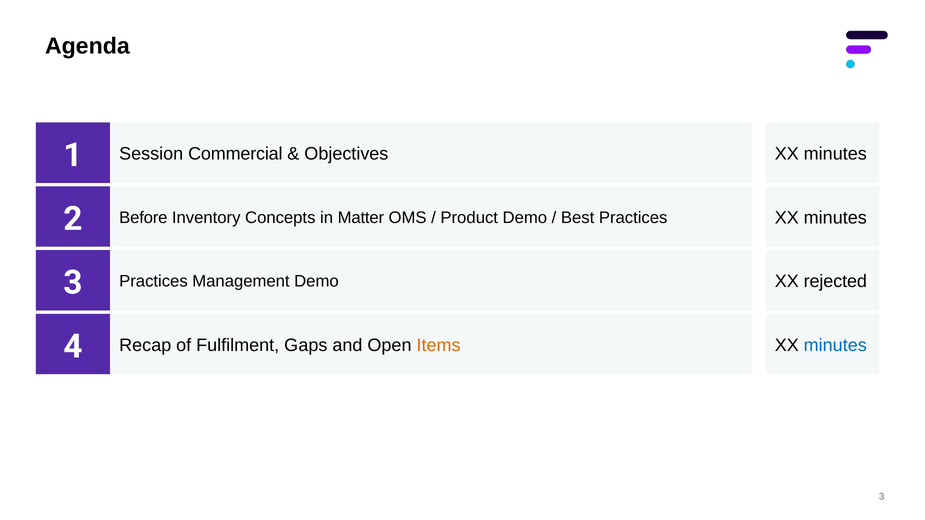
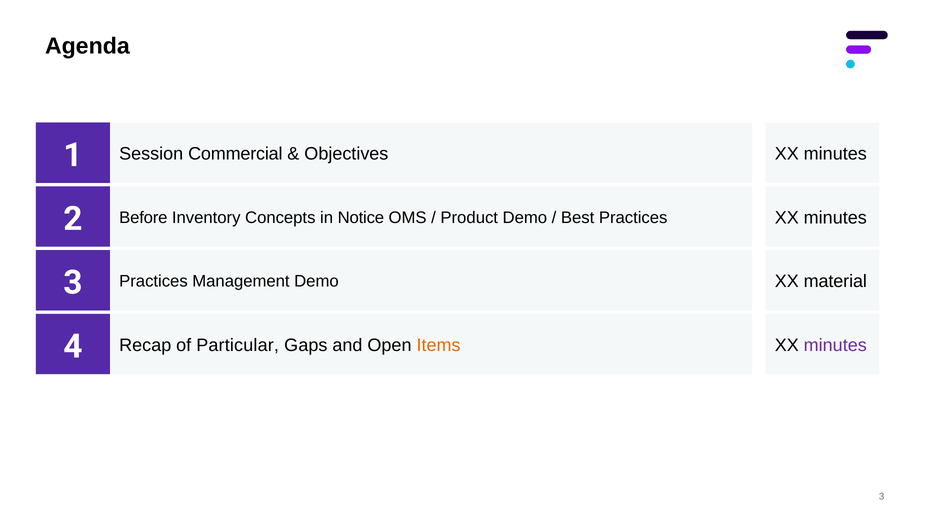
Matter: Matter -> Notice (361, 218)
rejected: rejected -> material (835, 282)
Fulfilment: Fulfilment -> Particular (238, 346)
minutes colour: blue -> purple (835, 346)
